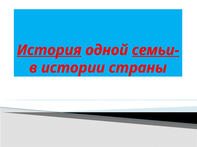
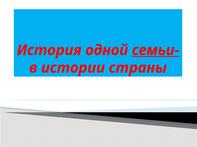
История underline: present -> none (49, 50)
